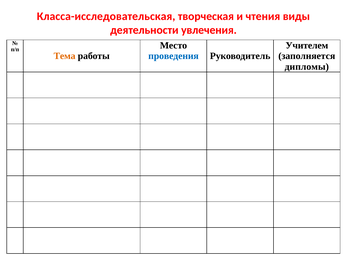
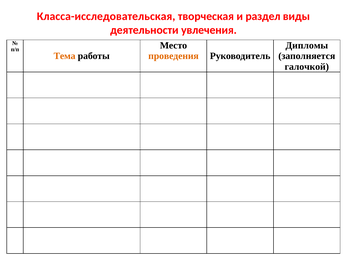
чтения: чтения -> раздел (263, 16)
Учителем: Учителем -> Дипломы (307, 45)
проведения colour: blue -> orange (174, 56)
дипломы: дипломы -> галочкой (307, 67)
